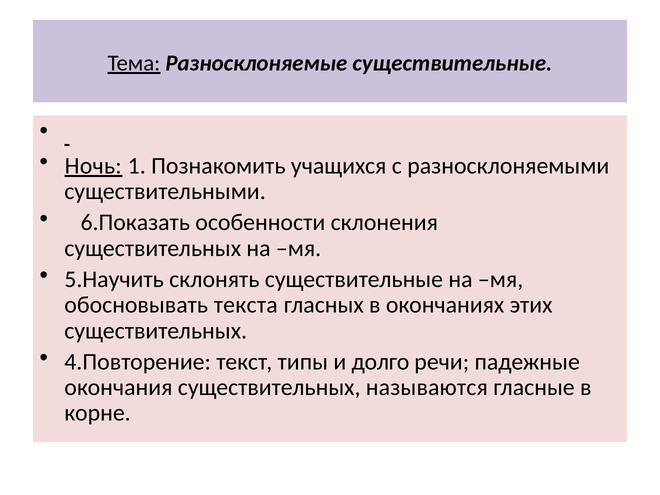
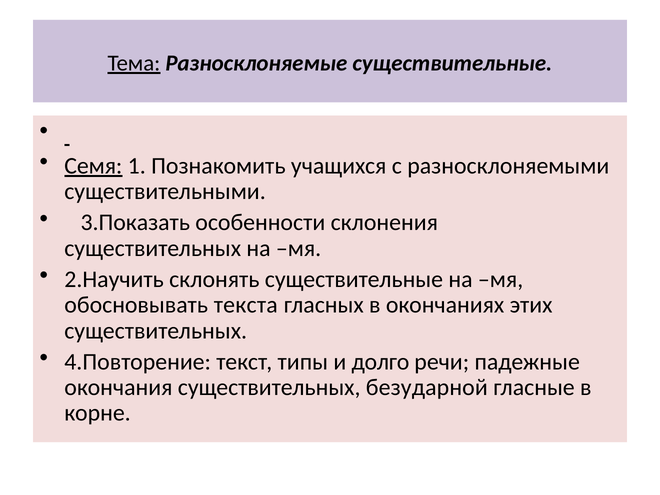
Ночь: Ночь -> Семя (93, 166)
6.Показать: 6.Показать -> 3.Показать (135, 222)
5.Научить: 5.Научить -> 2.Научить (114, 279)
называются: называются -> безударной (427, 387)
